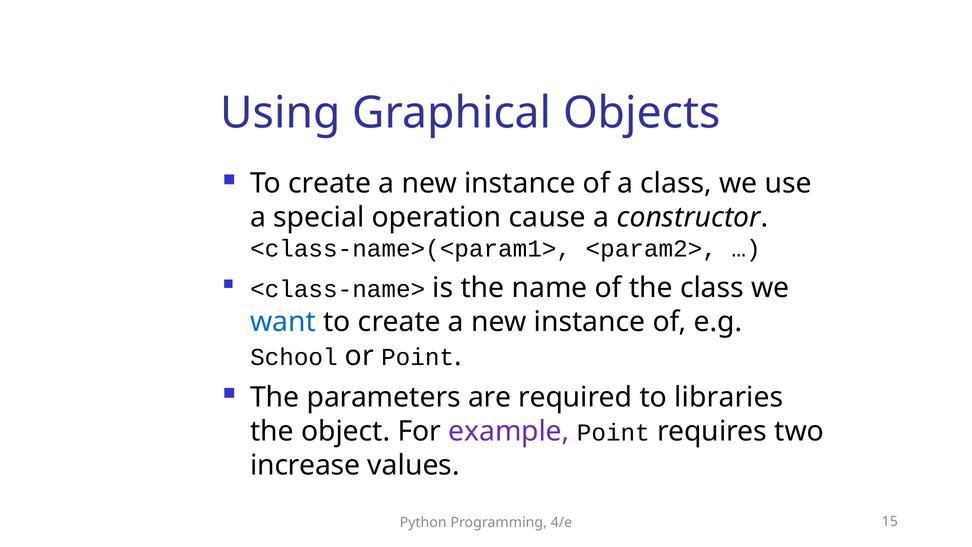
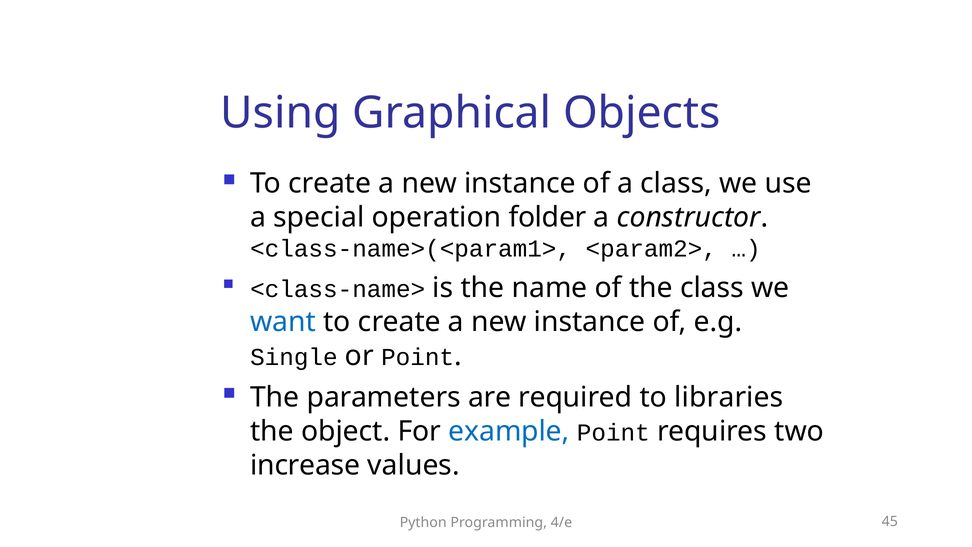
cause: cause -> folder (548, 217)
School: School -> Single (294, 357)
example colour: purple -> blue (509, 431)
15: 15 -> 45 (890, 521)
